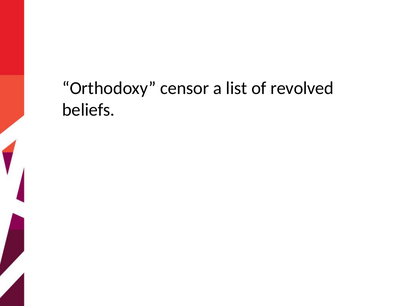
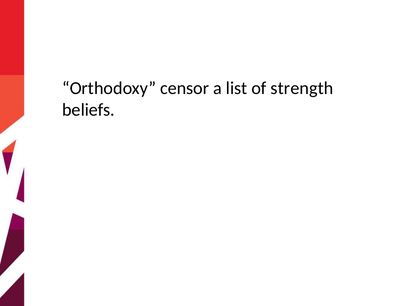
revolved: revolved -> strength (302, 88)
